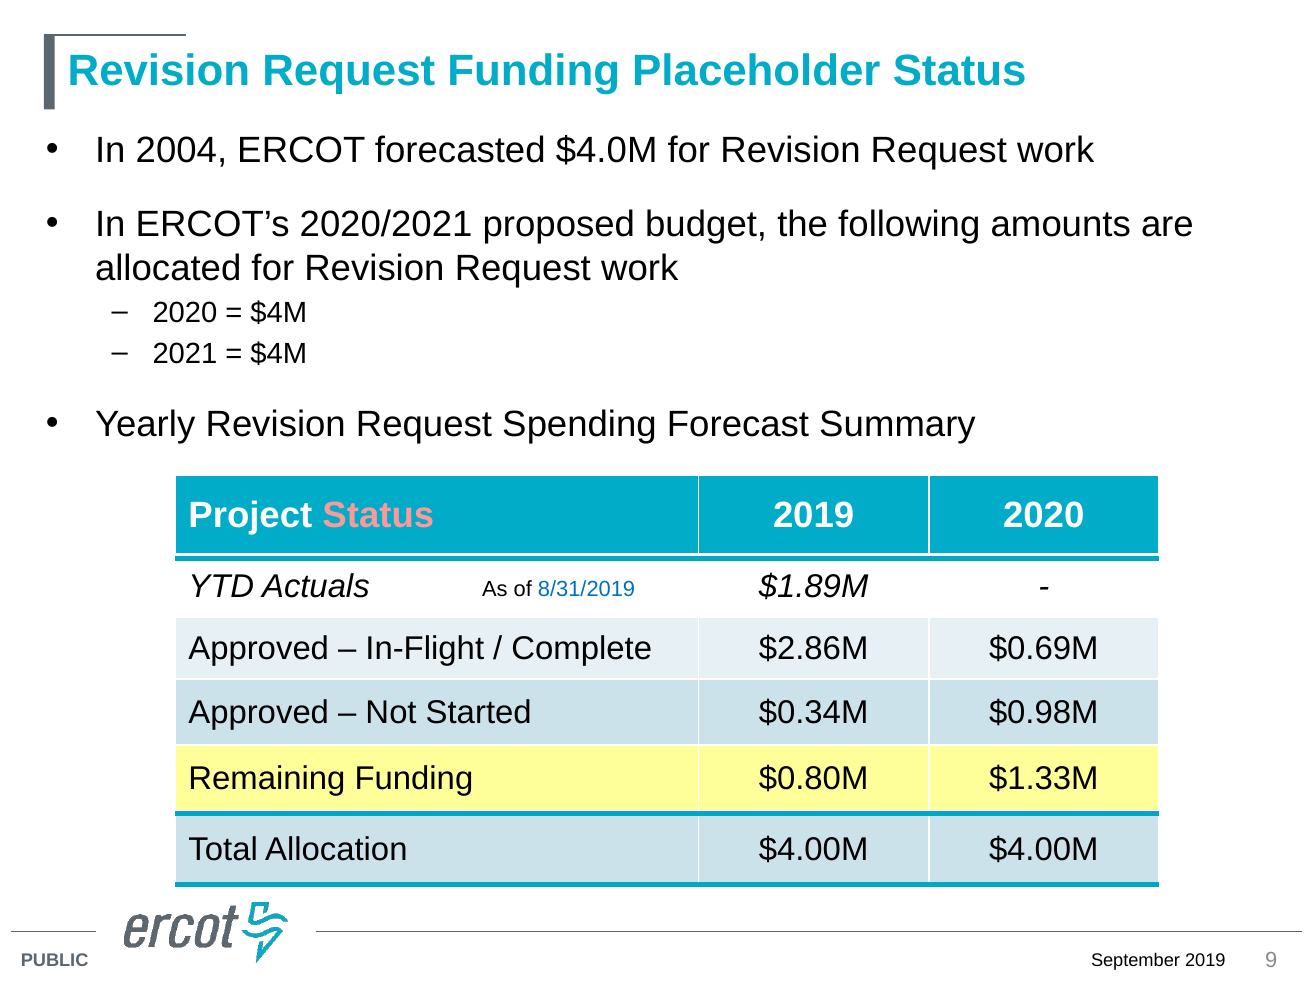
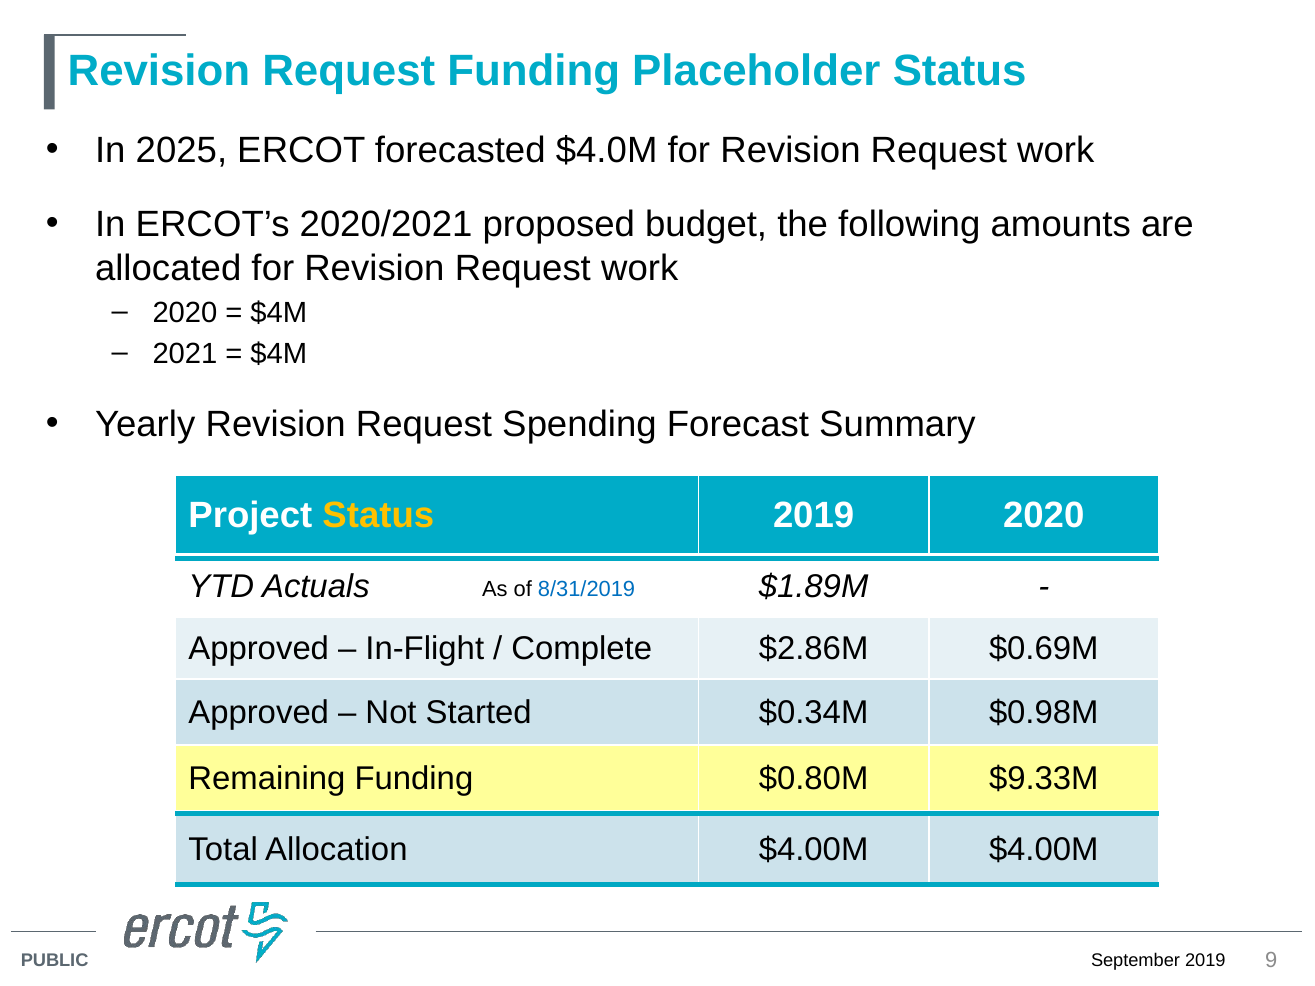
2004: 2004 -> 2025 (181, 150)
Status colour: pink -> yellow (378, 516)
$1.33M: $1.33M -> $9.33M (1044, 779)
